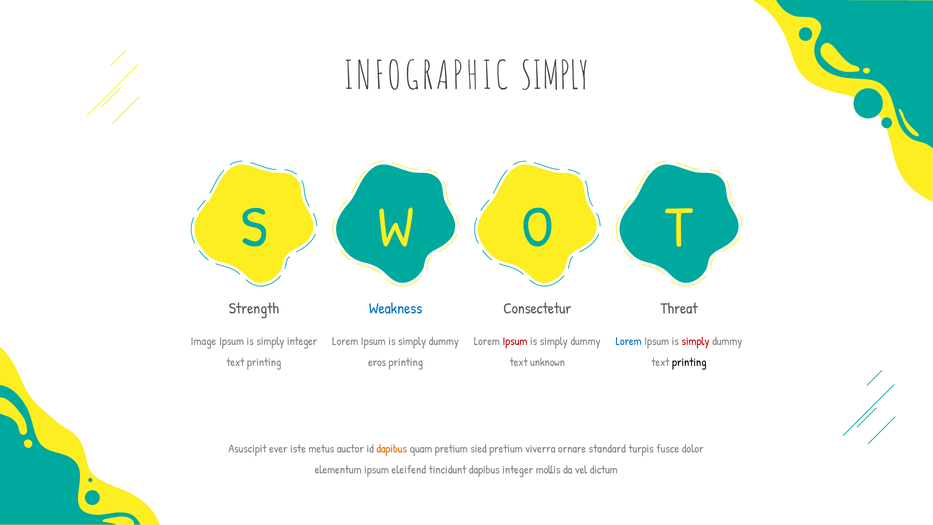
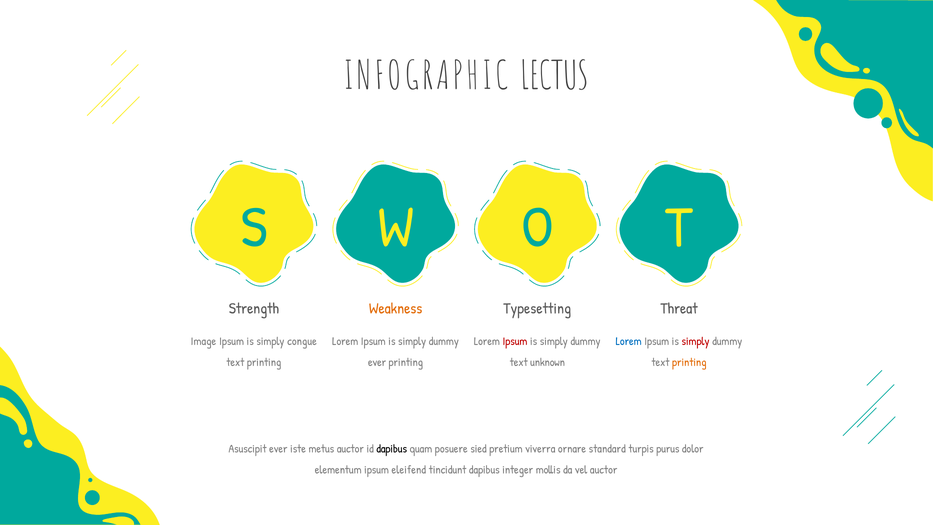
INFOGRAPHIC SIMPLY: SIMPLY -> LECTUS (555, 76)
Weakness colour: blue -> orange (396, 309)
Consectetur: Consectetur -> Typesetting (537, 309)
simply integer: integer -> congue (302, 341)
eros: eros -> ever (377, 362)
printing colour: black -> orange (689, 362)
dapibus colour: orange -> black (392, 449)
quam pretium: pretium -> posuere (451, 449)
fusce: fusce -> purus (668, 449)
vel dictum: dictum -> auctor (604, 470)
